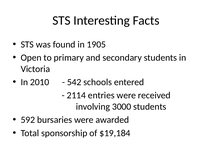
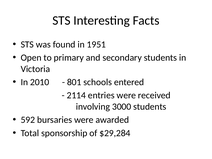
1905: 1905 -> 1951 (96, 44)
542: 542 -> 801 (74, 82)
$19,184: $19,184 -> $29,284 (115, 133)
